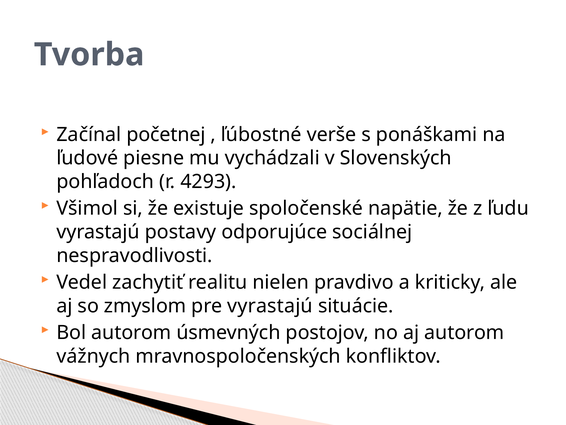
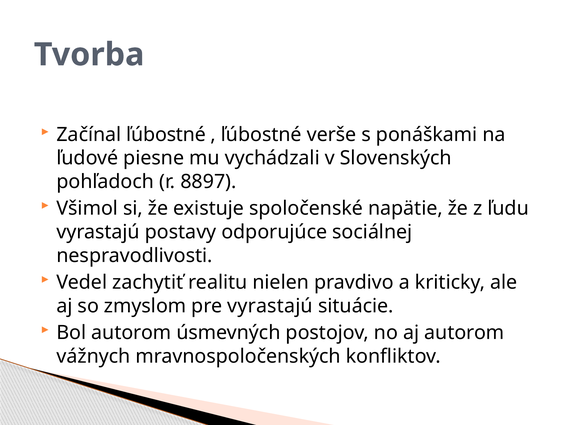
Začínal početnej: početnej -> ľúbostné (166, 134)
4293: 4293 -> 8897 (208, 182)
